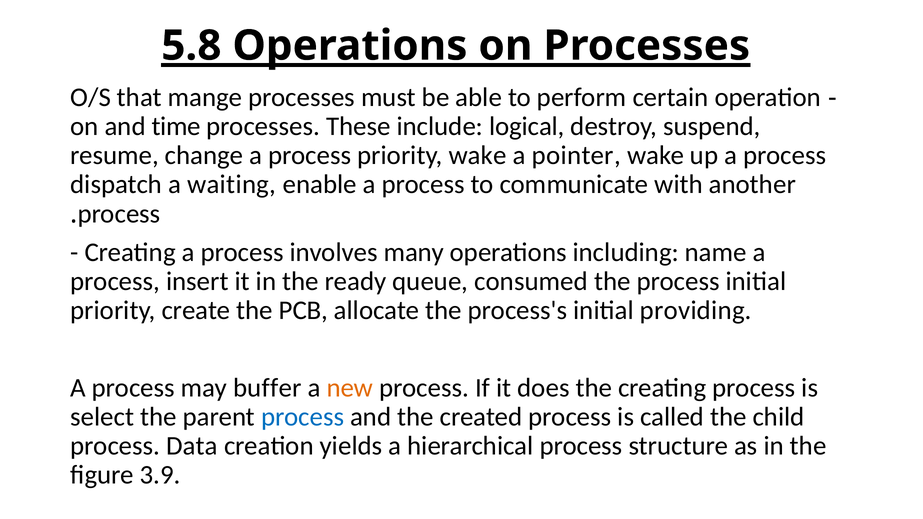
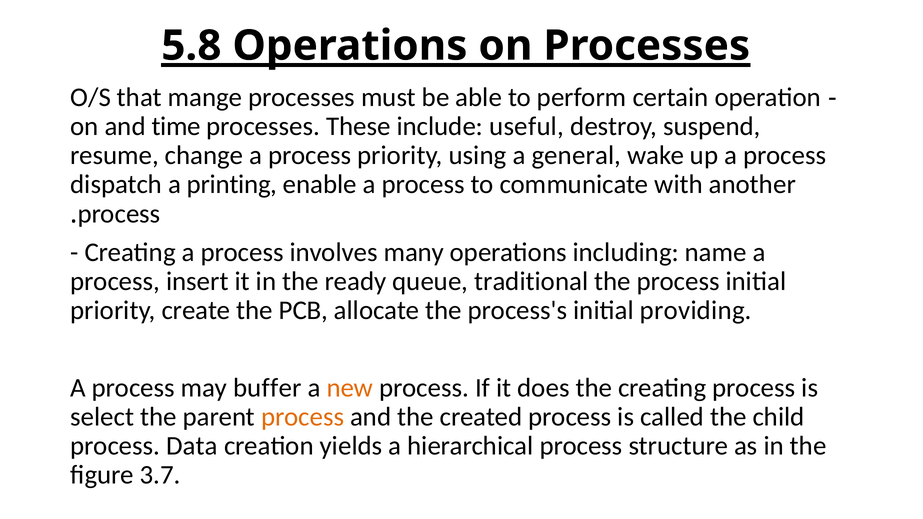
logical: logical -> useful (527, 126)
priority wake: wake -> using (478, 156)
pointer: pointer -> general (576, 156)
waiting: waiting -> printing (232, 185)
consumed: consumed -> traditional (531, 282)
process colour: blue -> orange (303, 417)
3.9: 3.9 -> 3.7 (160, 475)
